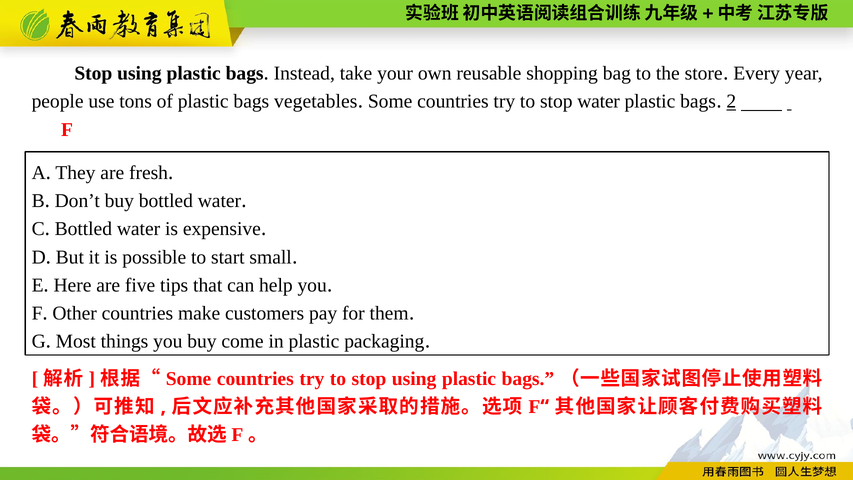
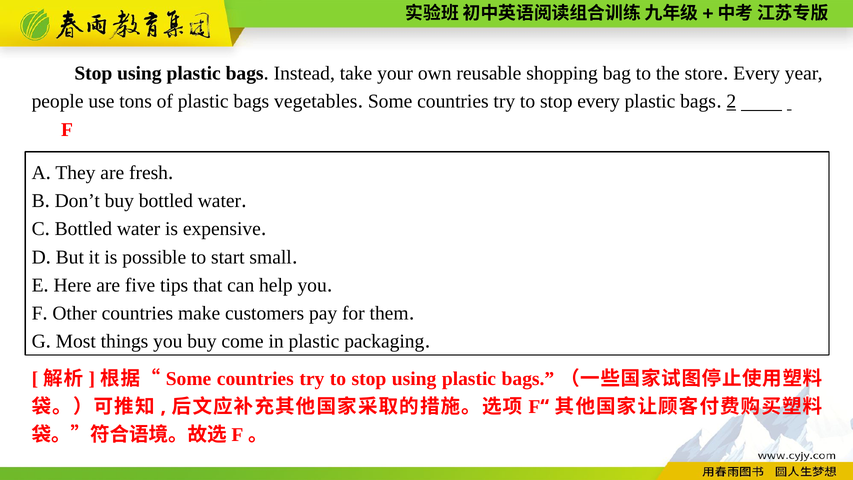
stop water: water -> every (599, 101)
